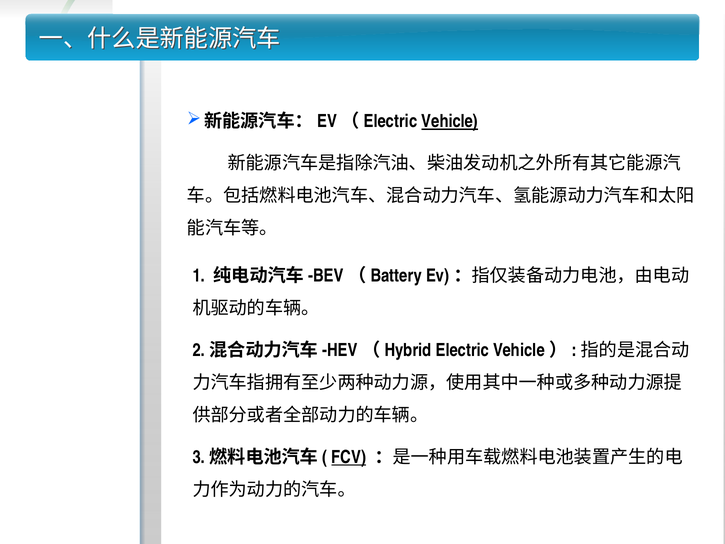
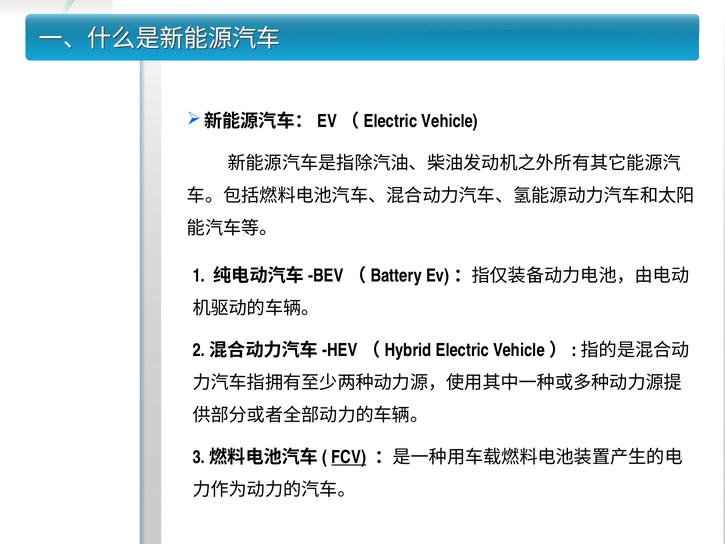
Vehicle underline: present -> none (450, 121)
